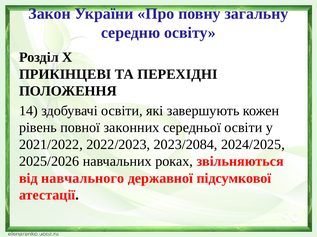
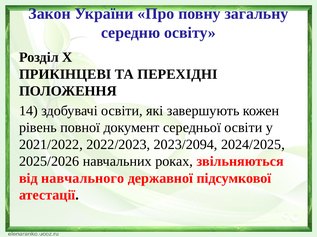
законних: законних -> документ (132, 128)
2023/2084: 2023/2084 -> 2023/2094 (186, 145)
